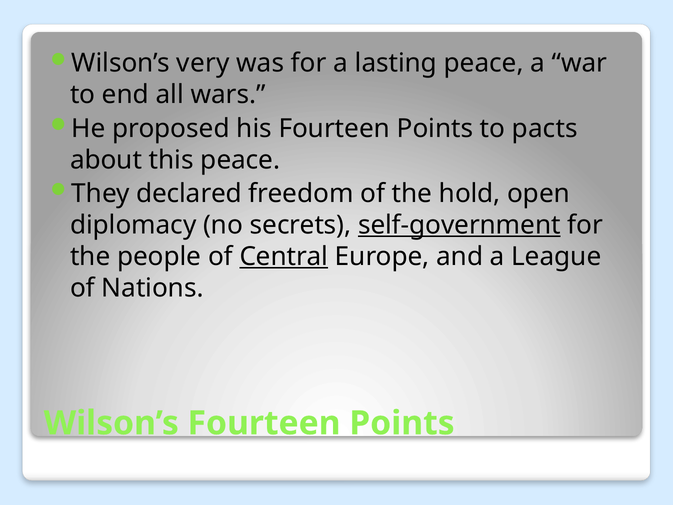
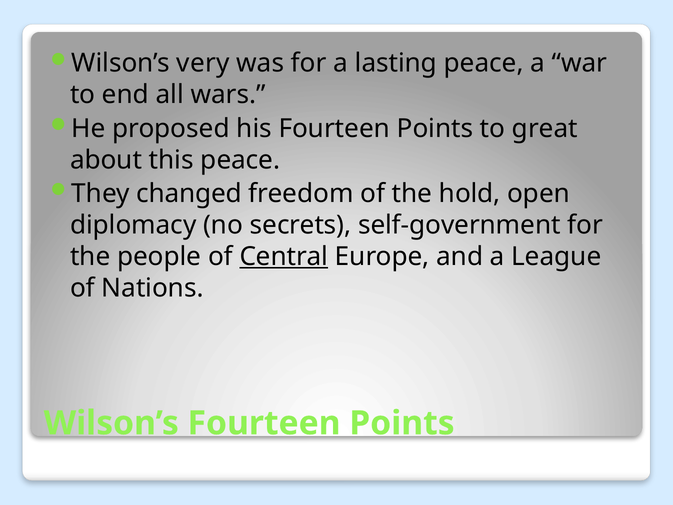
pacts: pacts -> great (545, 128)
declared: declared -> changed (189, 194)
self-government underline: present -> none (459, 225)
